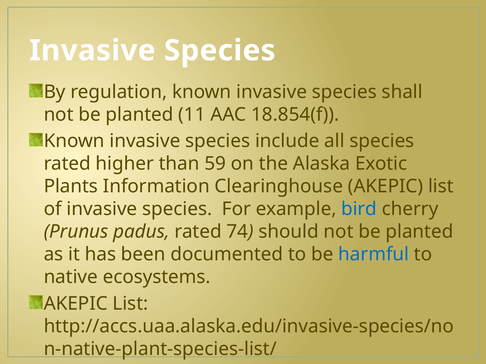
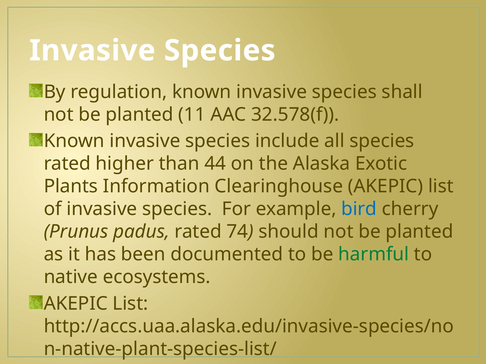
18.854(f: 18.854(f -> 32.578(f (295, 115)
59: 59 -> 44 (215, 164)
harmful colour: blue -> green (374, 255)
